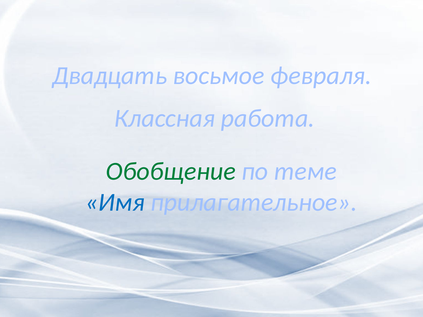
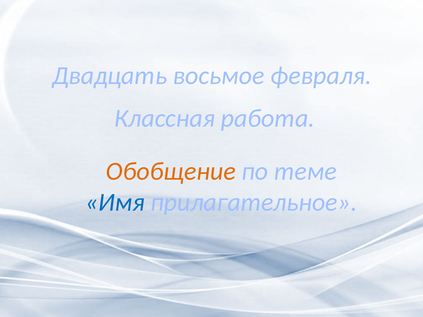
Обобщение colour: green -> orange (171, 171)
